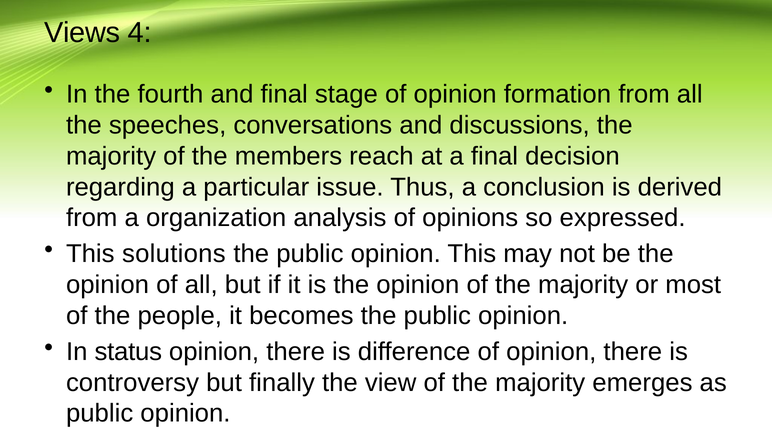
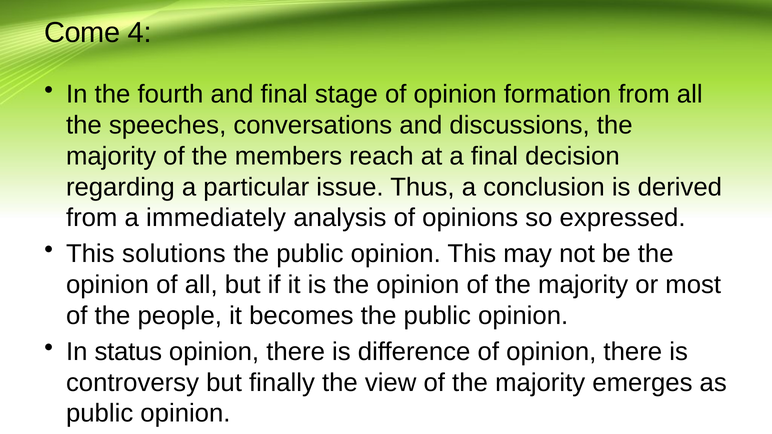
Views: Views -> Come (82, 33)
organization: organization -> immediately (216, 218)
